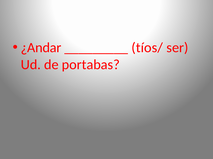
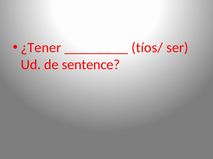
¿Andar: ¿Andar -> ¿Tener (41, 48)
portabas: portabas -> sentence (91, 65)
